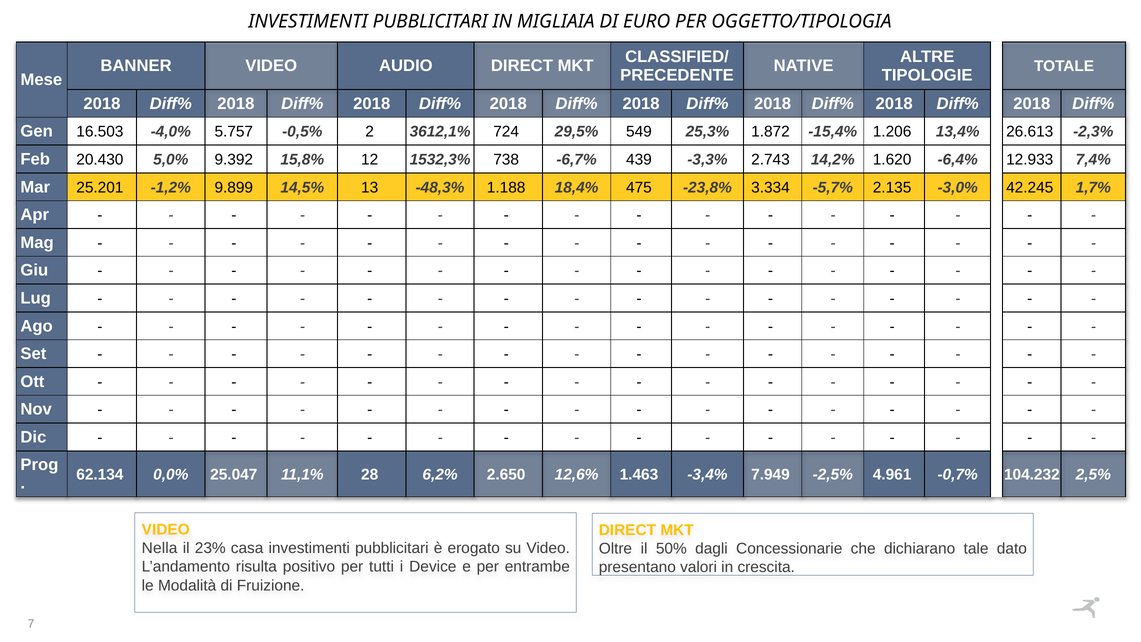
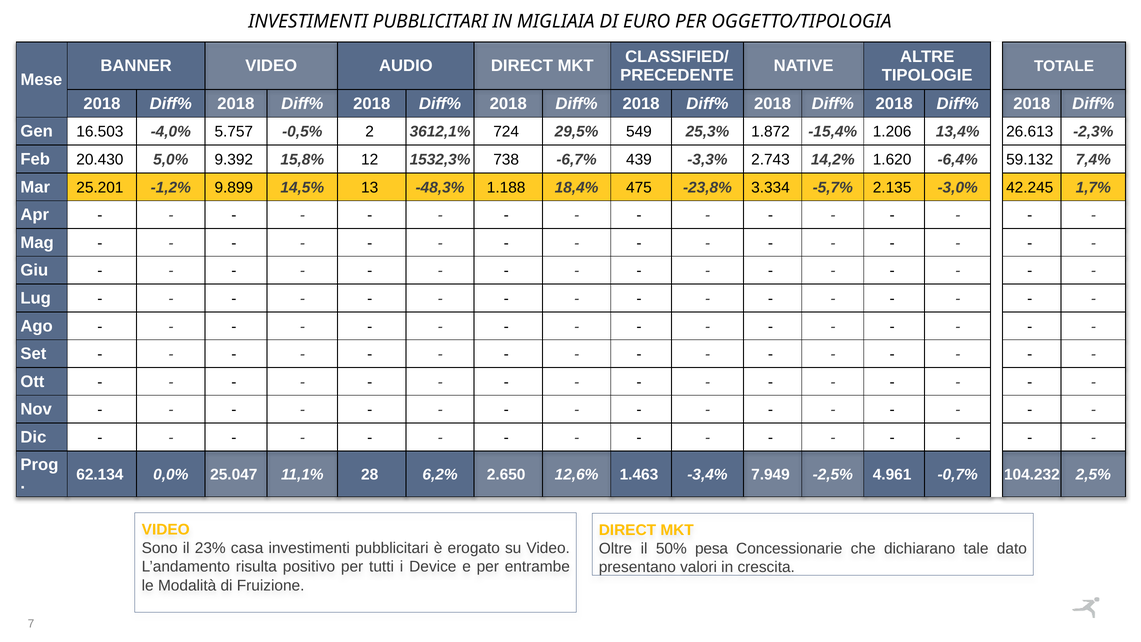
12.933: 12.933 -> 59.132 (1030, 160)
Nella: Nella -> Sono (160, 548)
dagli: dagli -> pesa (712, 549)
